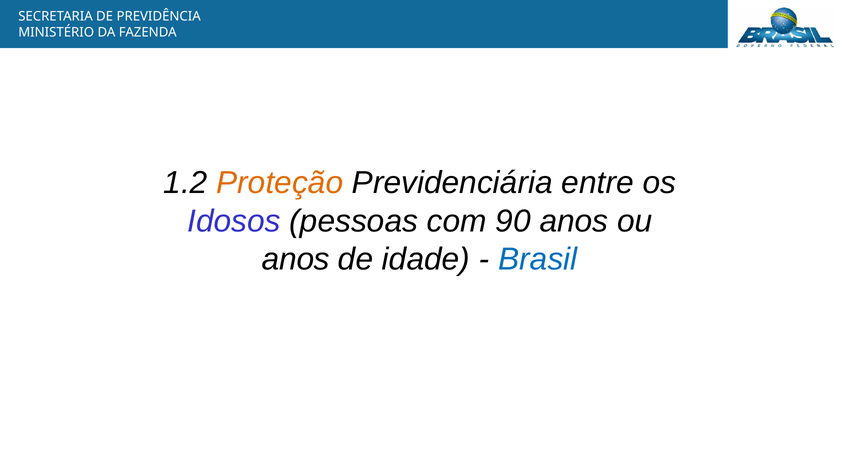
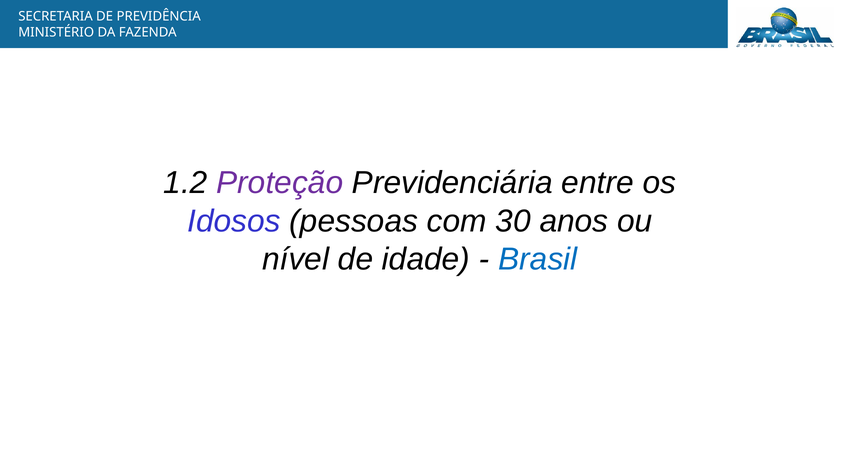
Proteção colour: orange -> purple (280, 183)
90: 90 -> 30 (513, 221)
anos: anos -> nível (296, 259)
